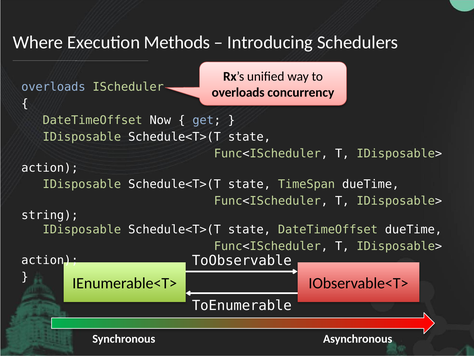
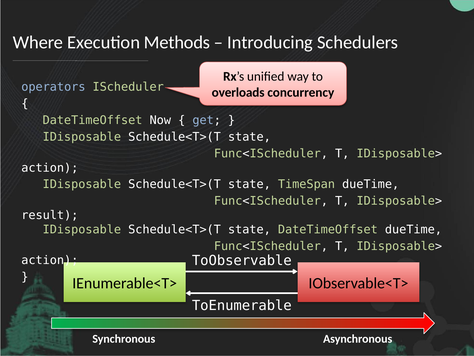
overloads: overloads -> operators (53, 87)
string: string -> result (50, 215)
